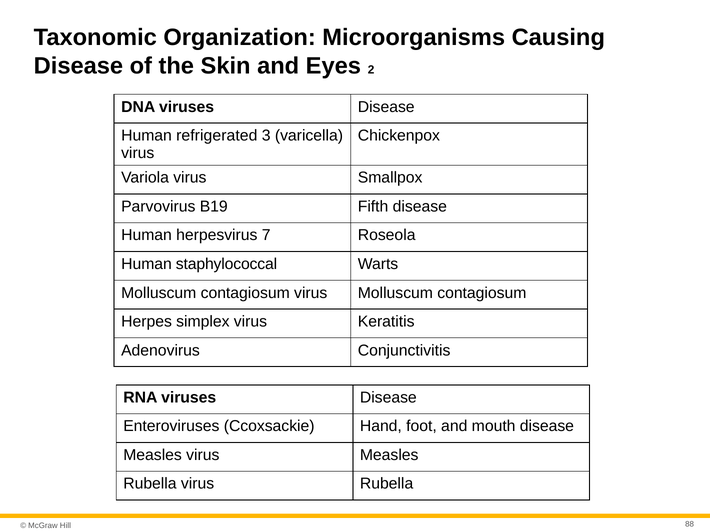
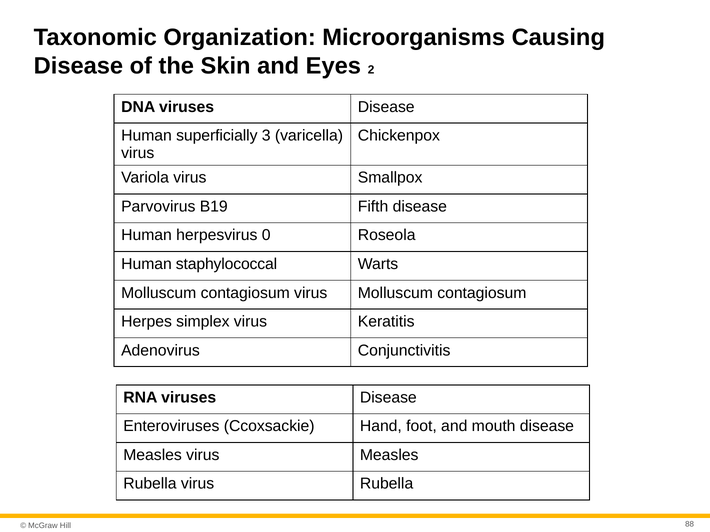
refrigerated: refrigerated -> superficially (217, 136)
7: 7 -> 0 (266, 235)
